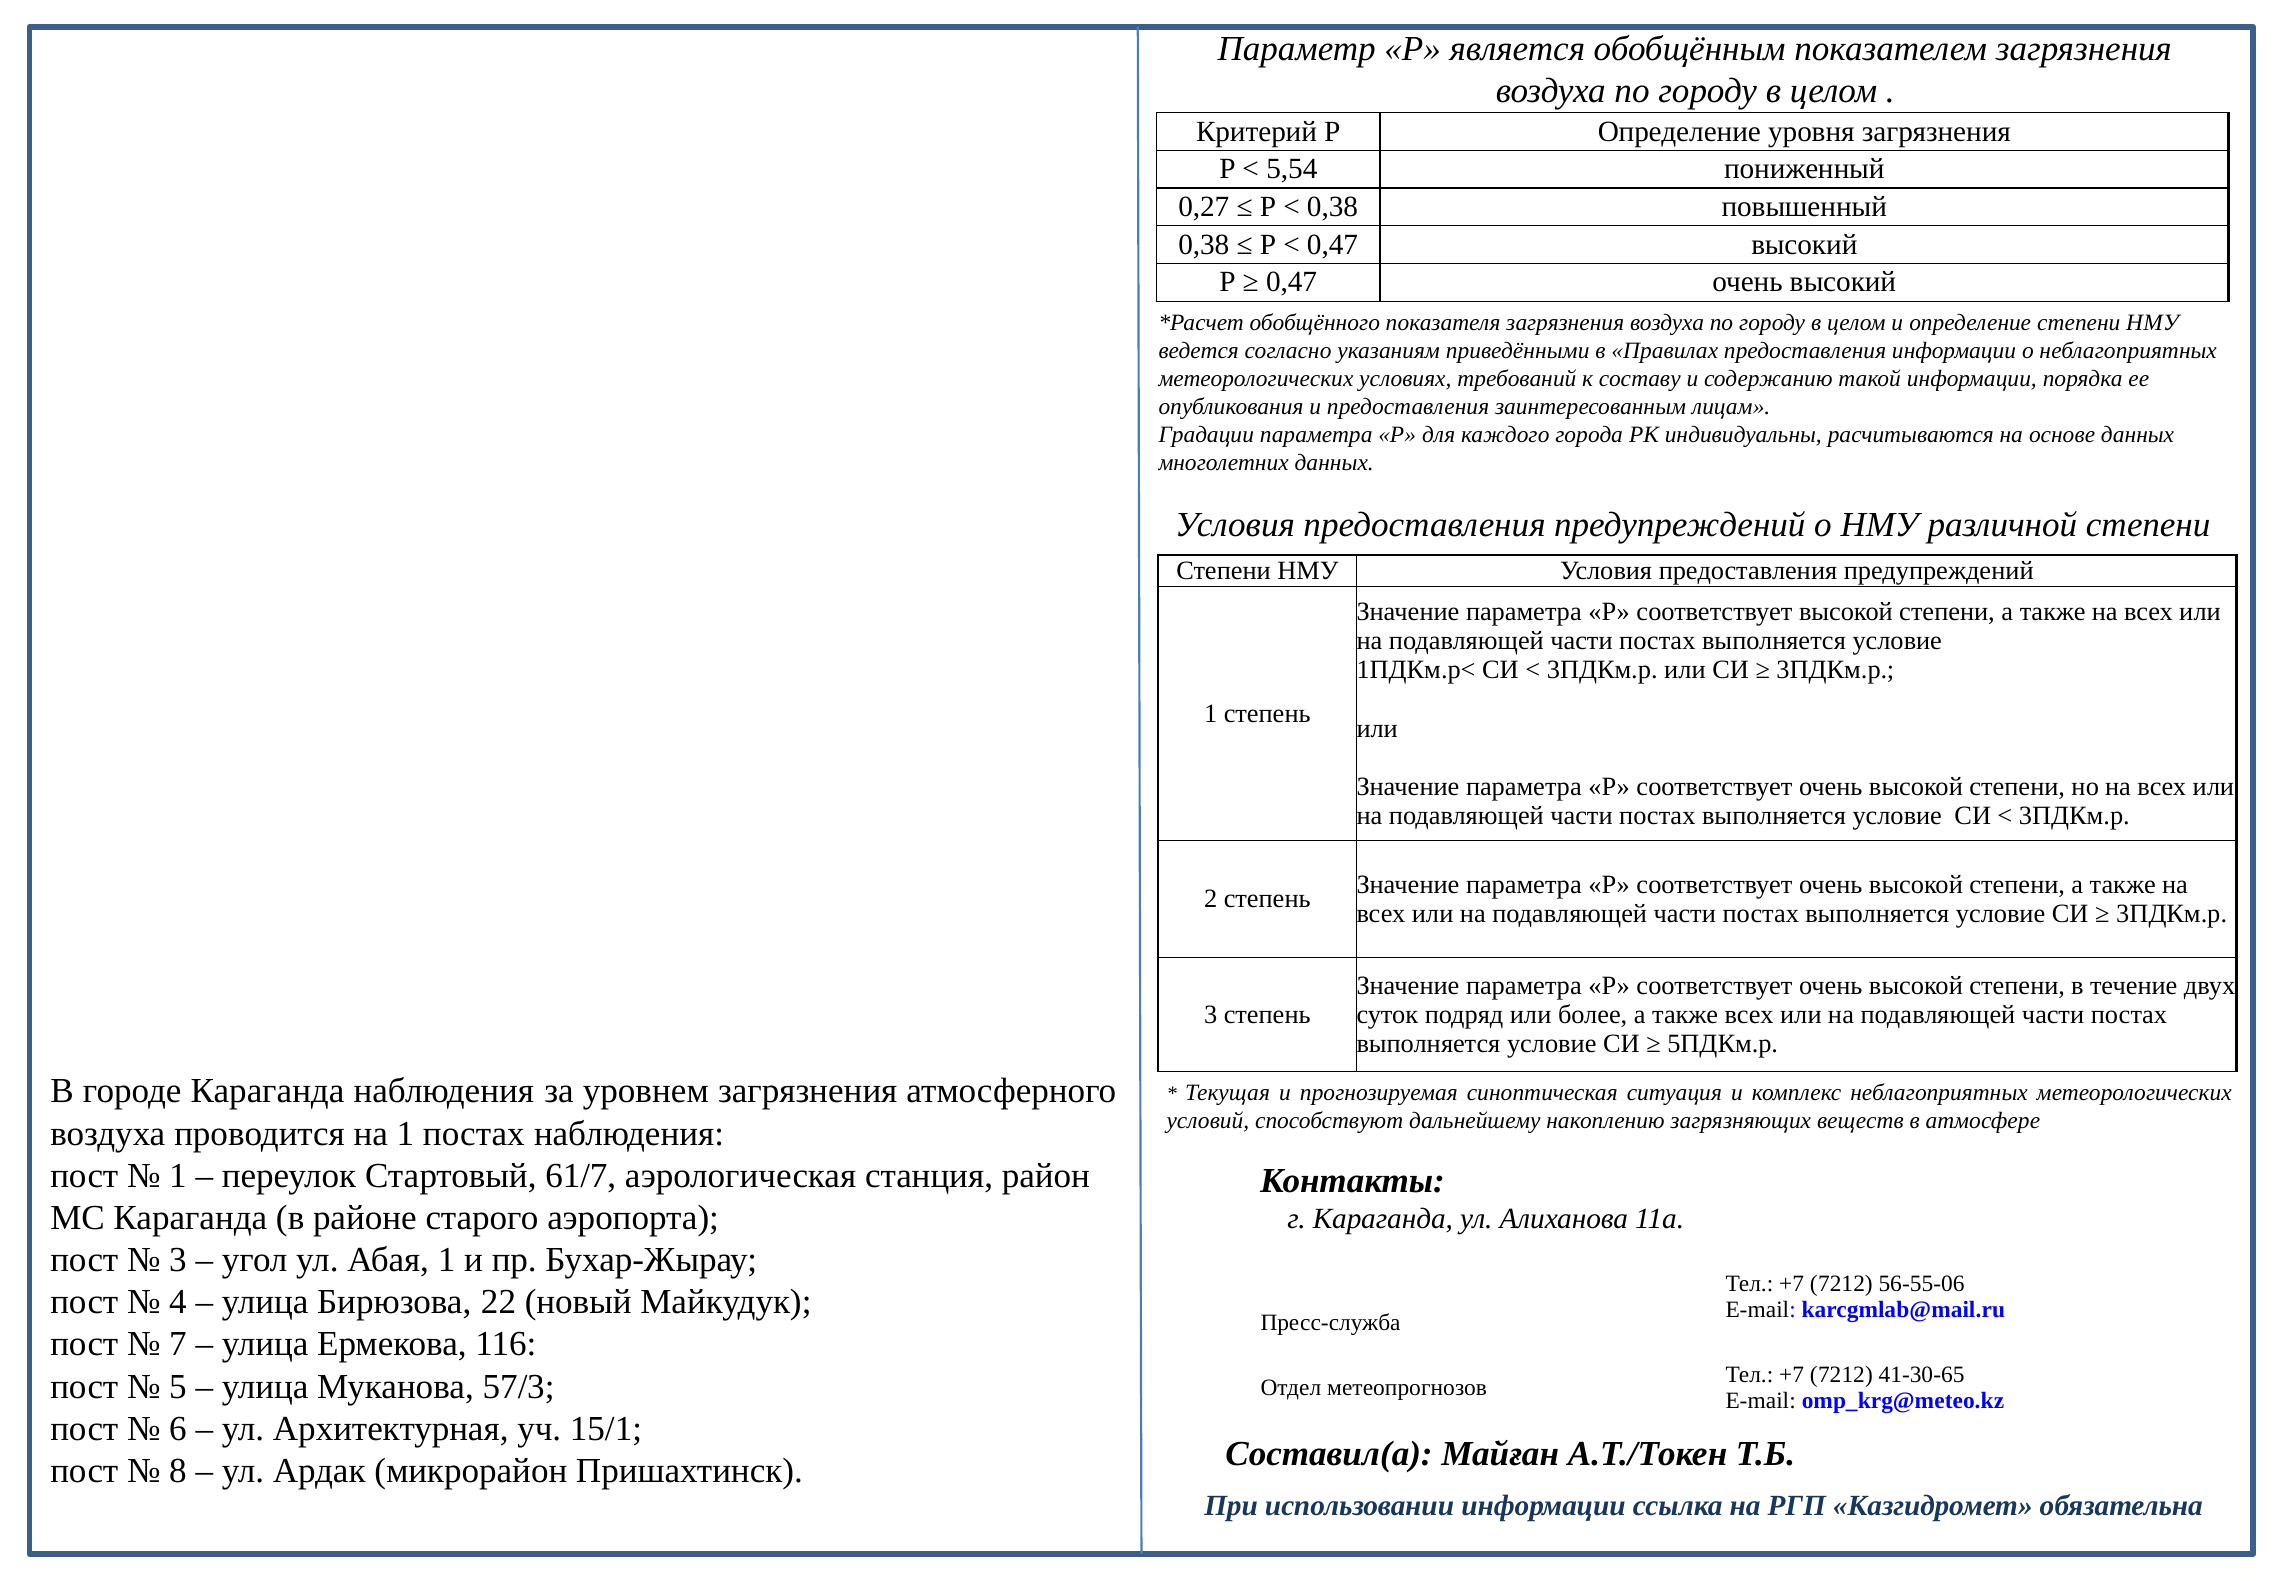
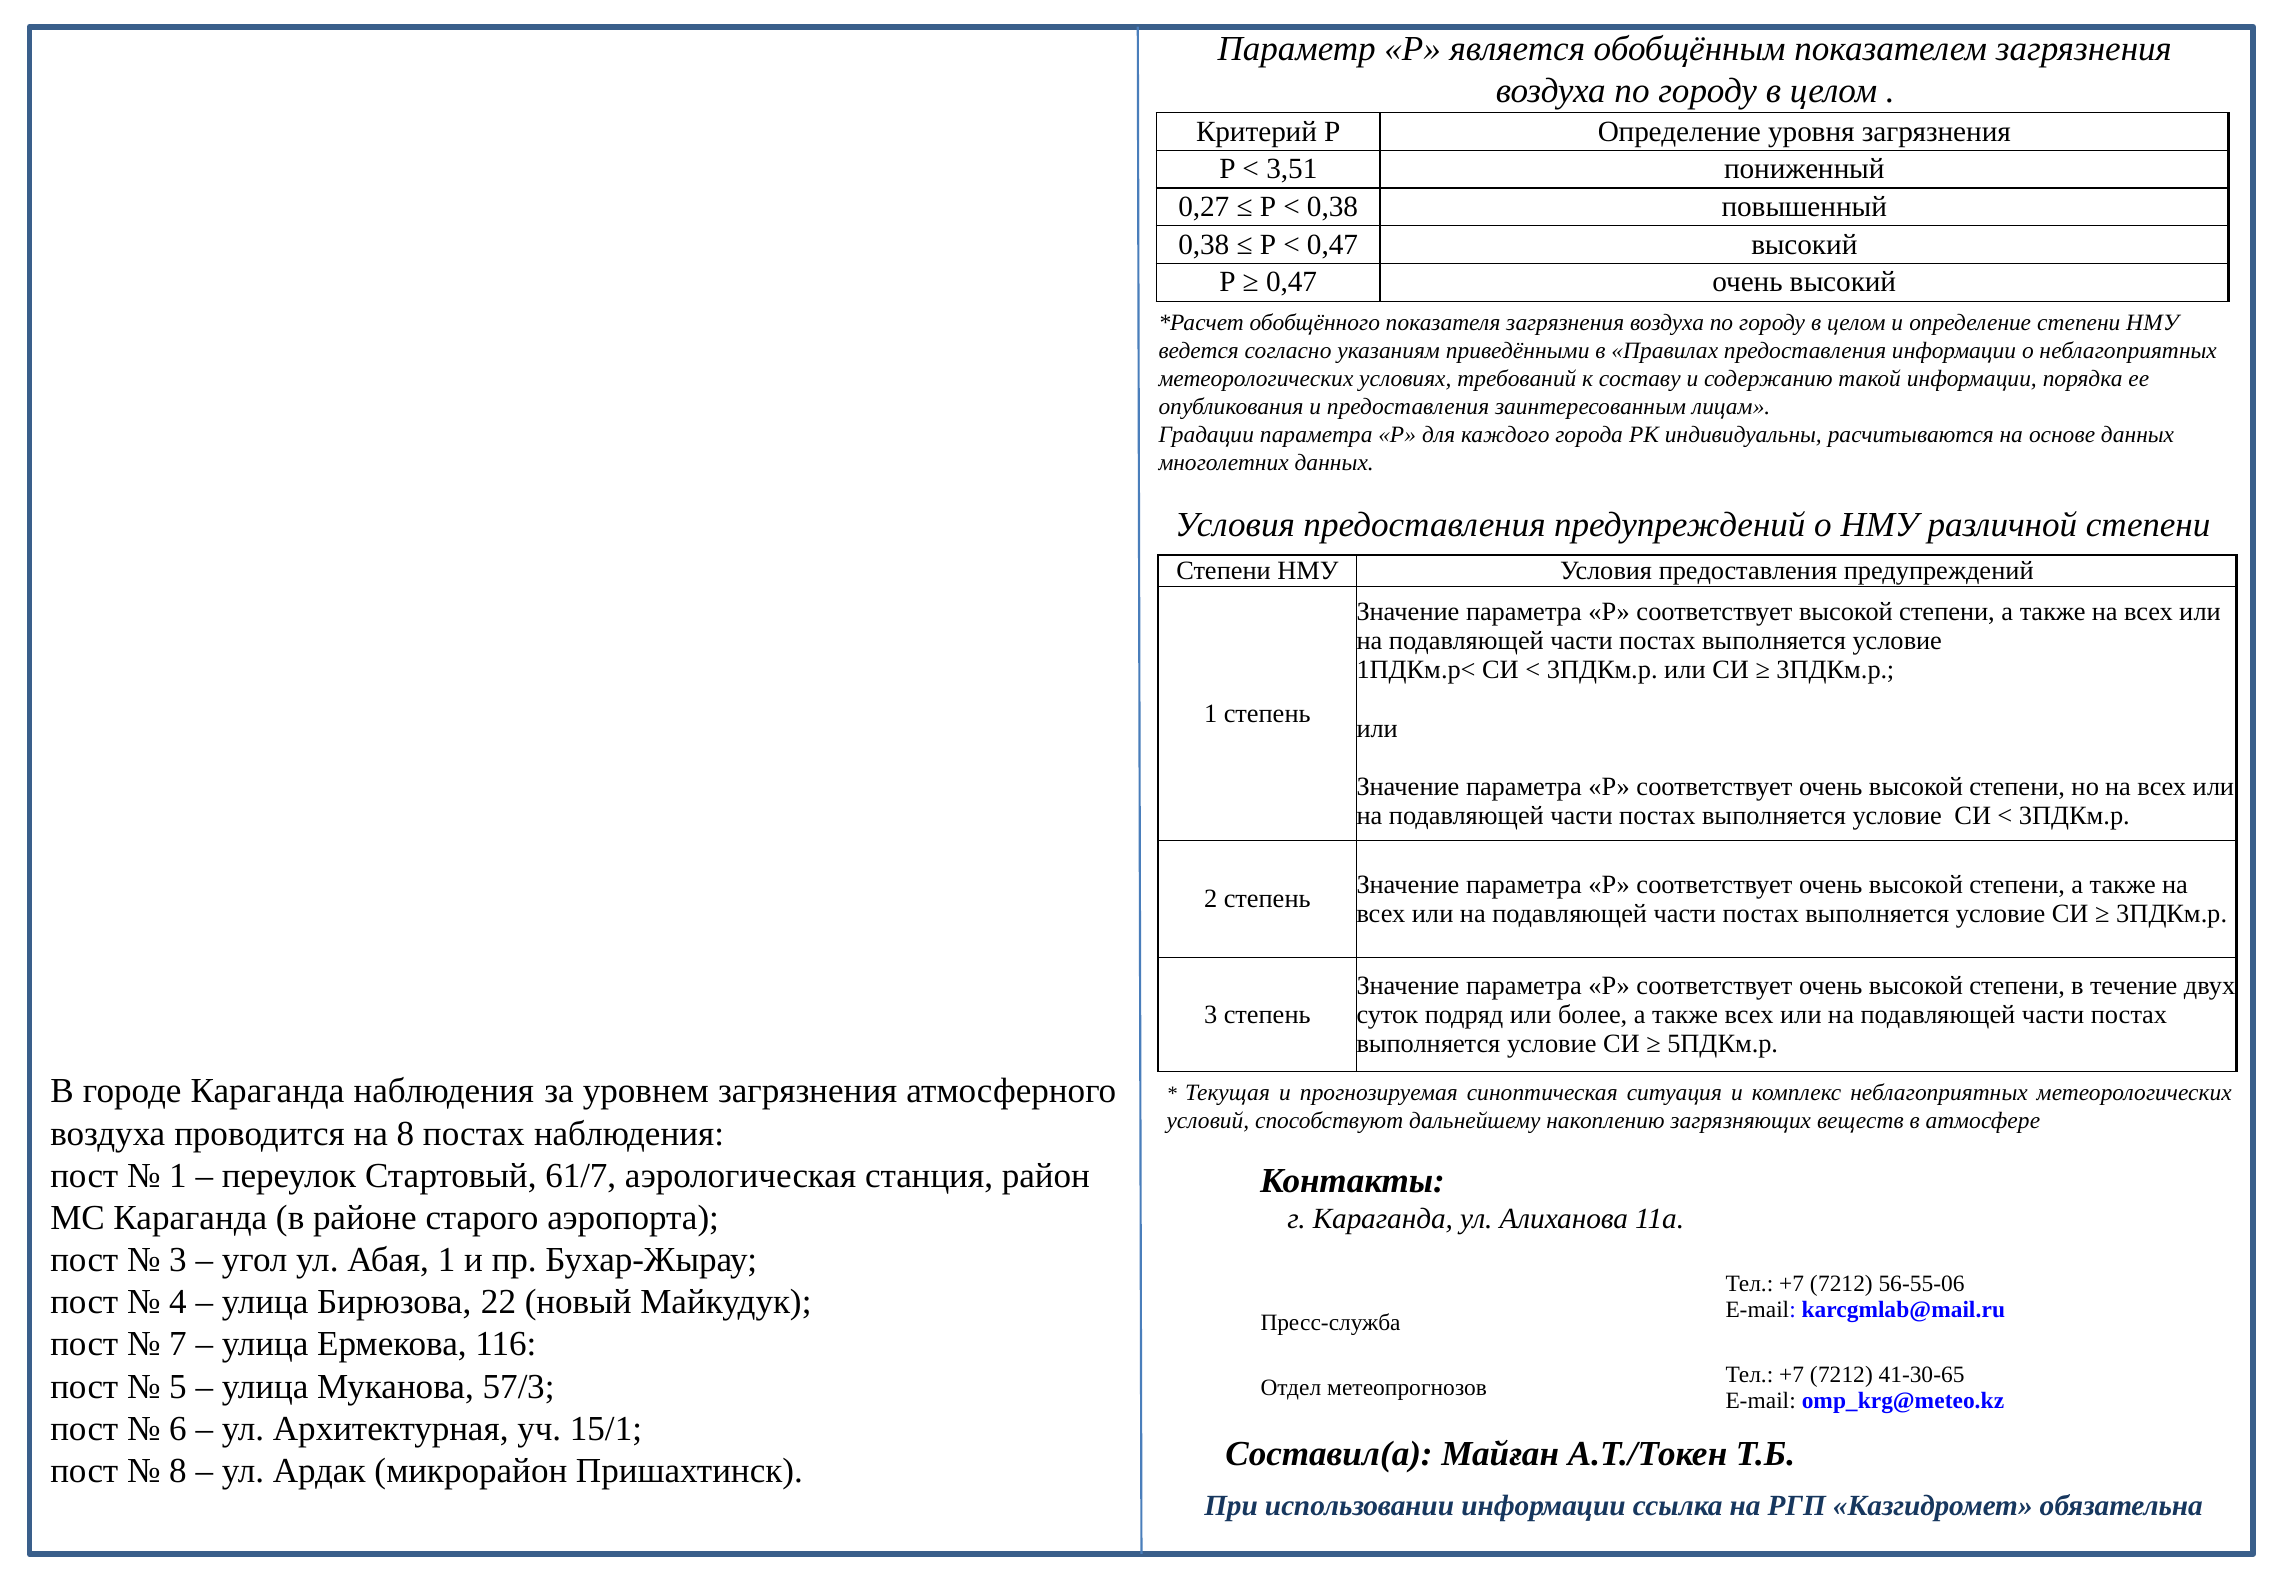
5,54: 5,54 -> 3,51 (1292, 169)
на 1: 1 -> 8 (405, 1133)
